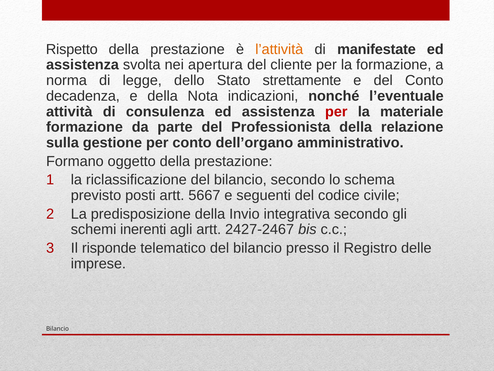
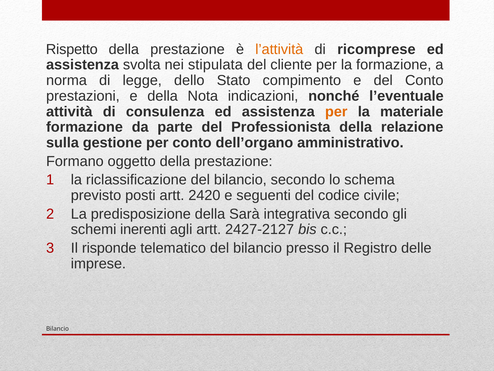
manifestate: manifestate -> ricomprese (376, 49)
apertura: apertura -> stipulata (215, 65)
strettamente: strettamente -> compimento (302, 80)
decadenza: decadenza -> prestazioni (83, 96)
per colour: red -> orange (336, 111)
5667: 5667 -> 2420 (204, 195)
Invio: Invio -> Sarà (244, 214)
2427-2467: 2427-2467 -> 2427-2127 (260, 229)
